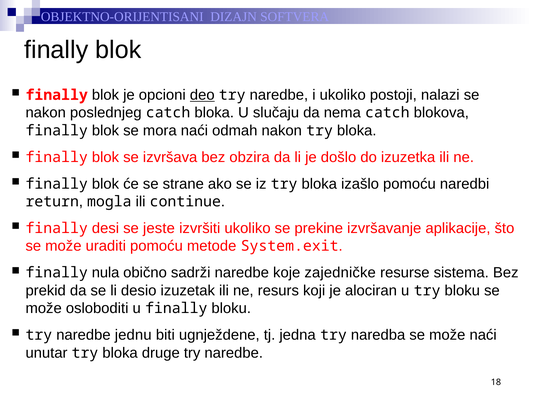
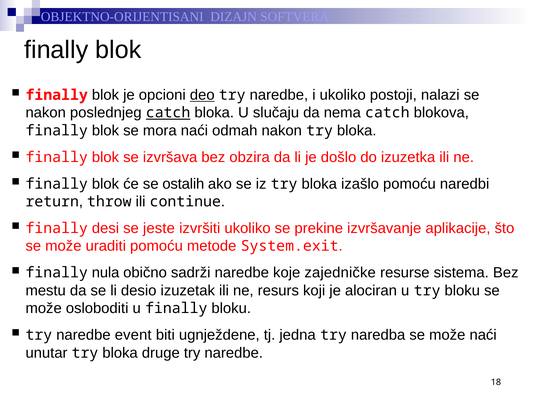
catch underline: none -> present (168, 113)
strane: strane -> ostalih (183, 184)
mogla: mogla -> throw (109, 202)
prekid: prekid -> mestu (46, 290)
jednu: jednu -> event (133, 335)
